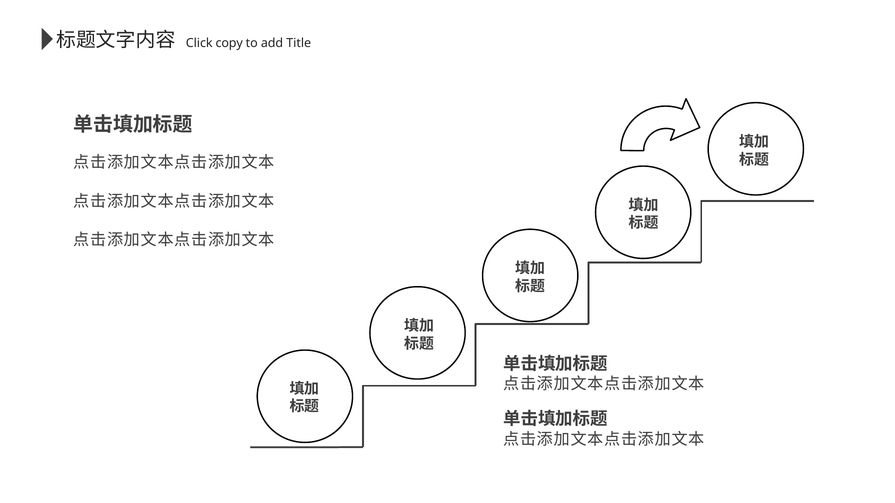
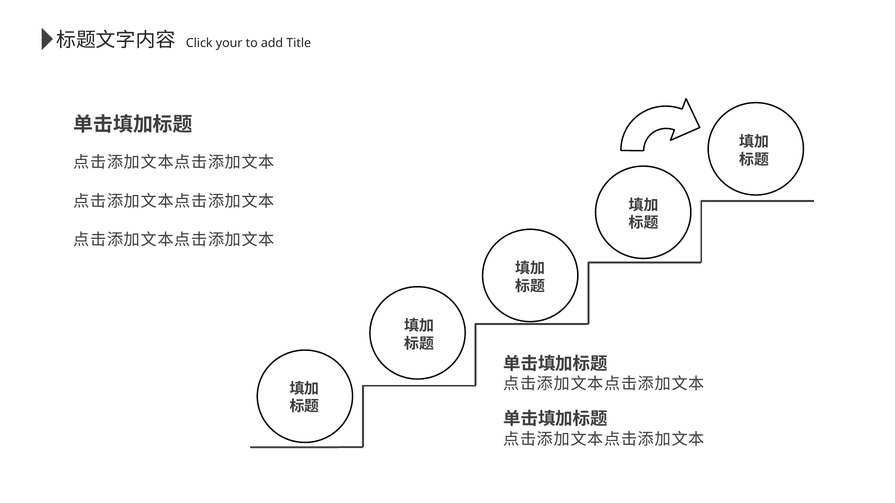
copy: copy -> your (229, 43)
